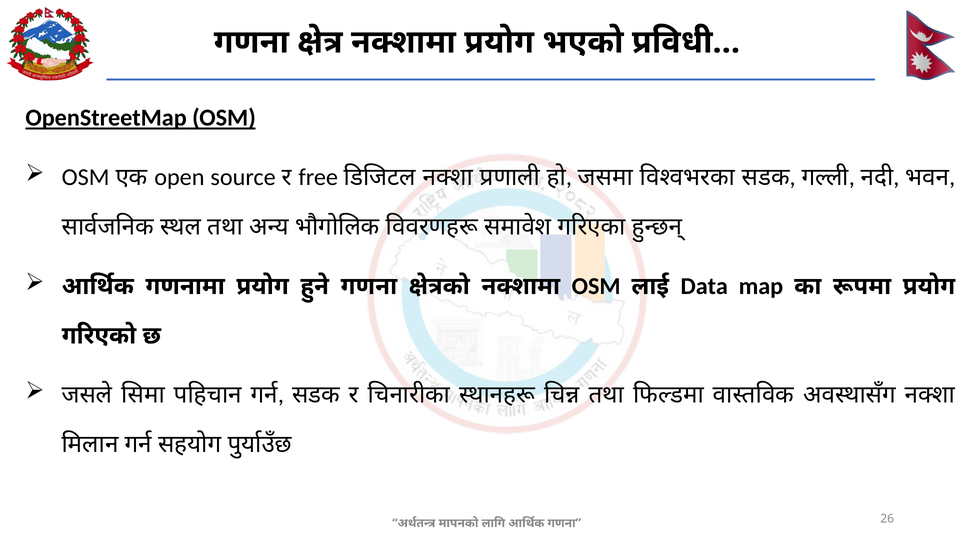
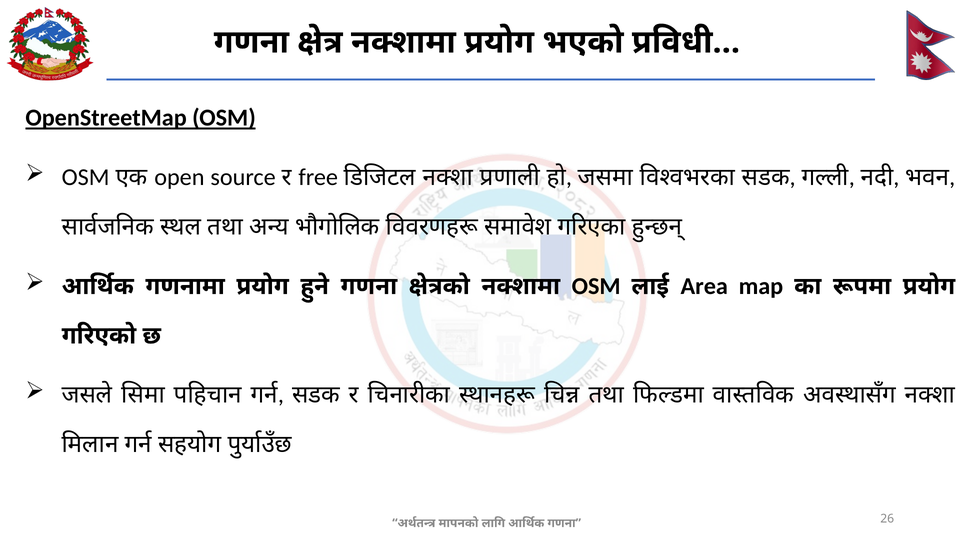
Data: Data -> Area (704, 286)
